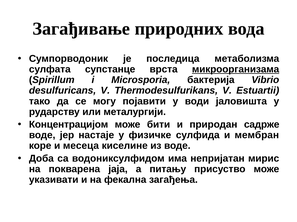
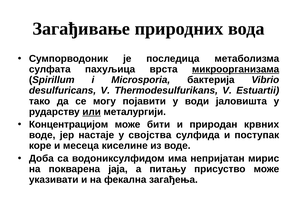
супстанце: супстанце -> пахуљица (110, 69)
или underline: none -> present (92, 112)
садрже: садрже -> крвних (262, 125)
физичке: физичке -> својства (150, 136)
мембран: мембран -> поступак (257, 136)
